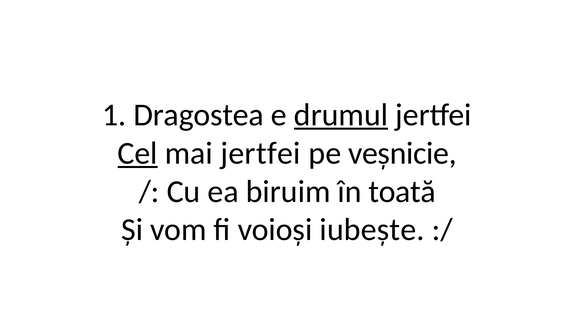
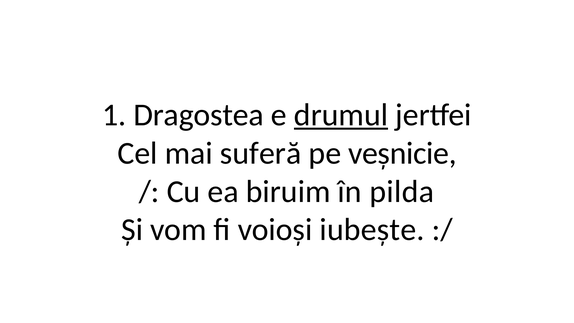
Cel underline: present -> none (138, 153)
mai jertfei: jertfei -> suferă (261, 153)
toată: toată -> pilda (402, 191)
